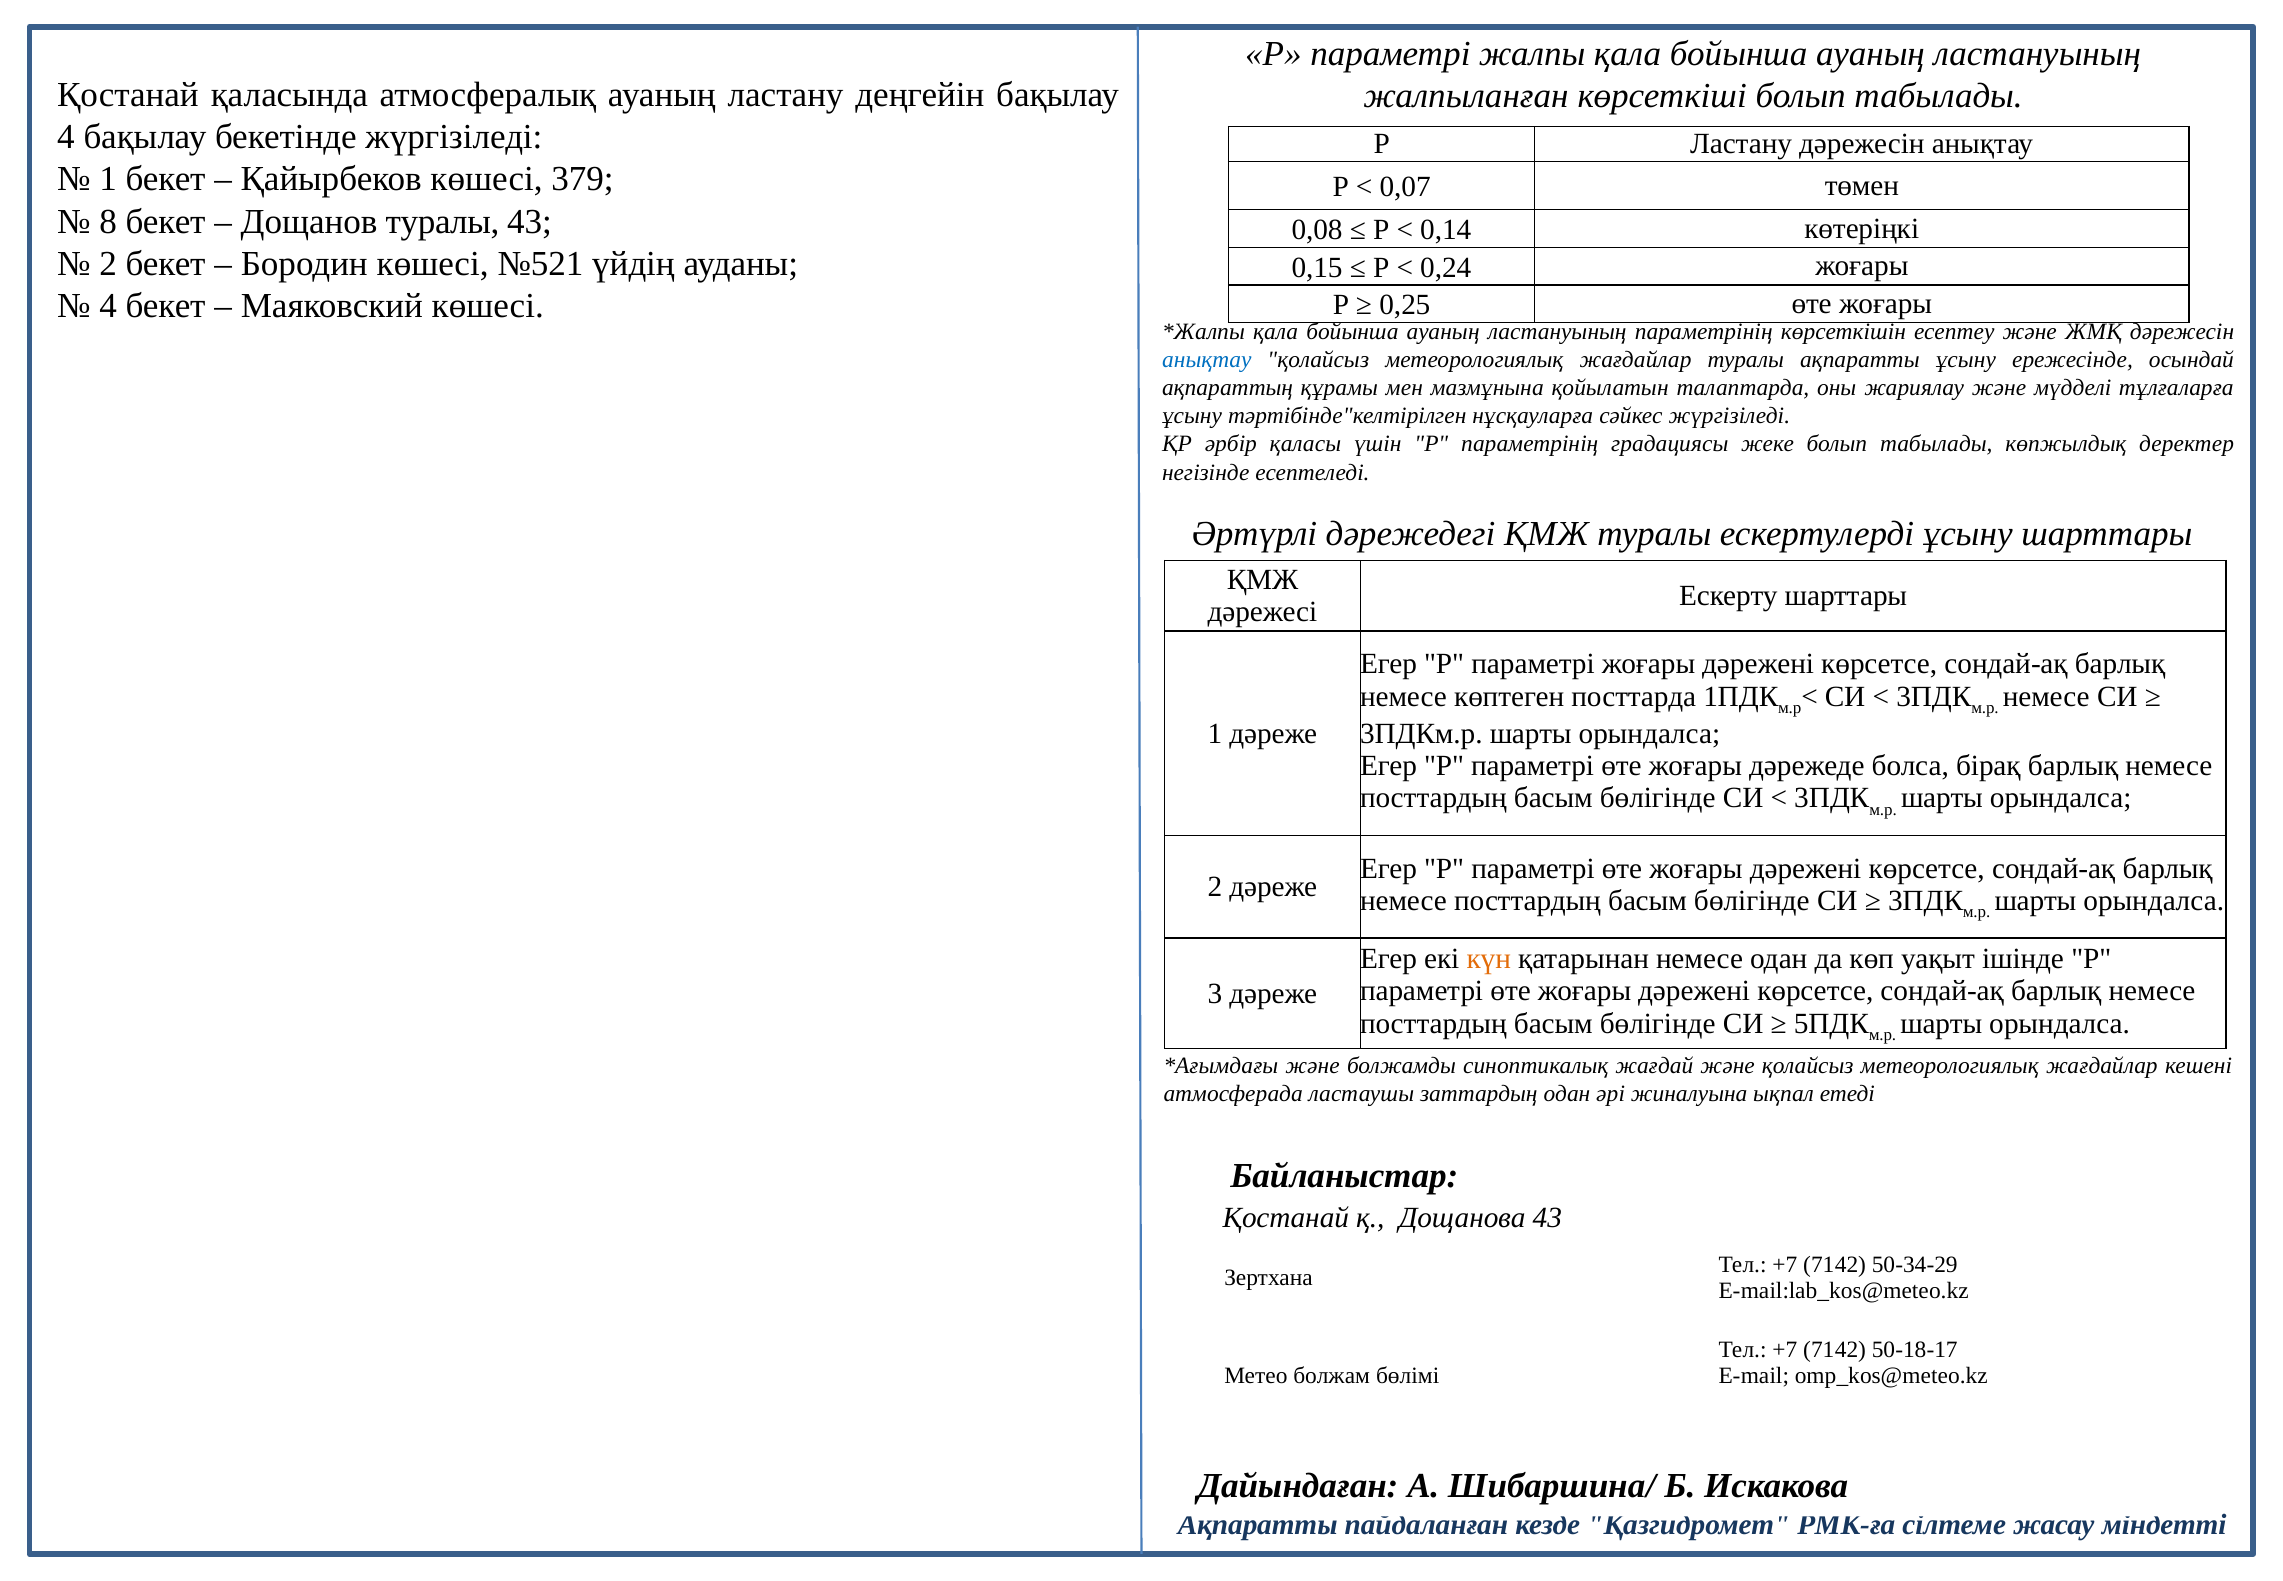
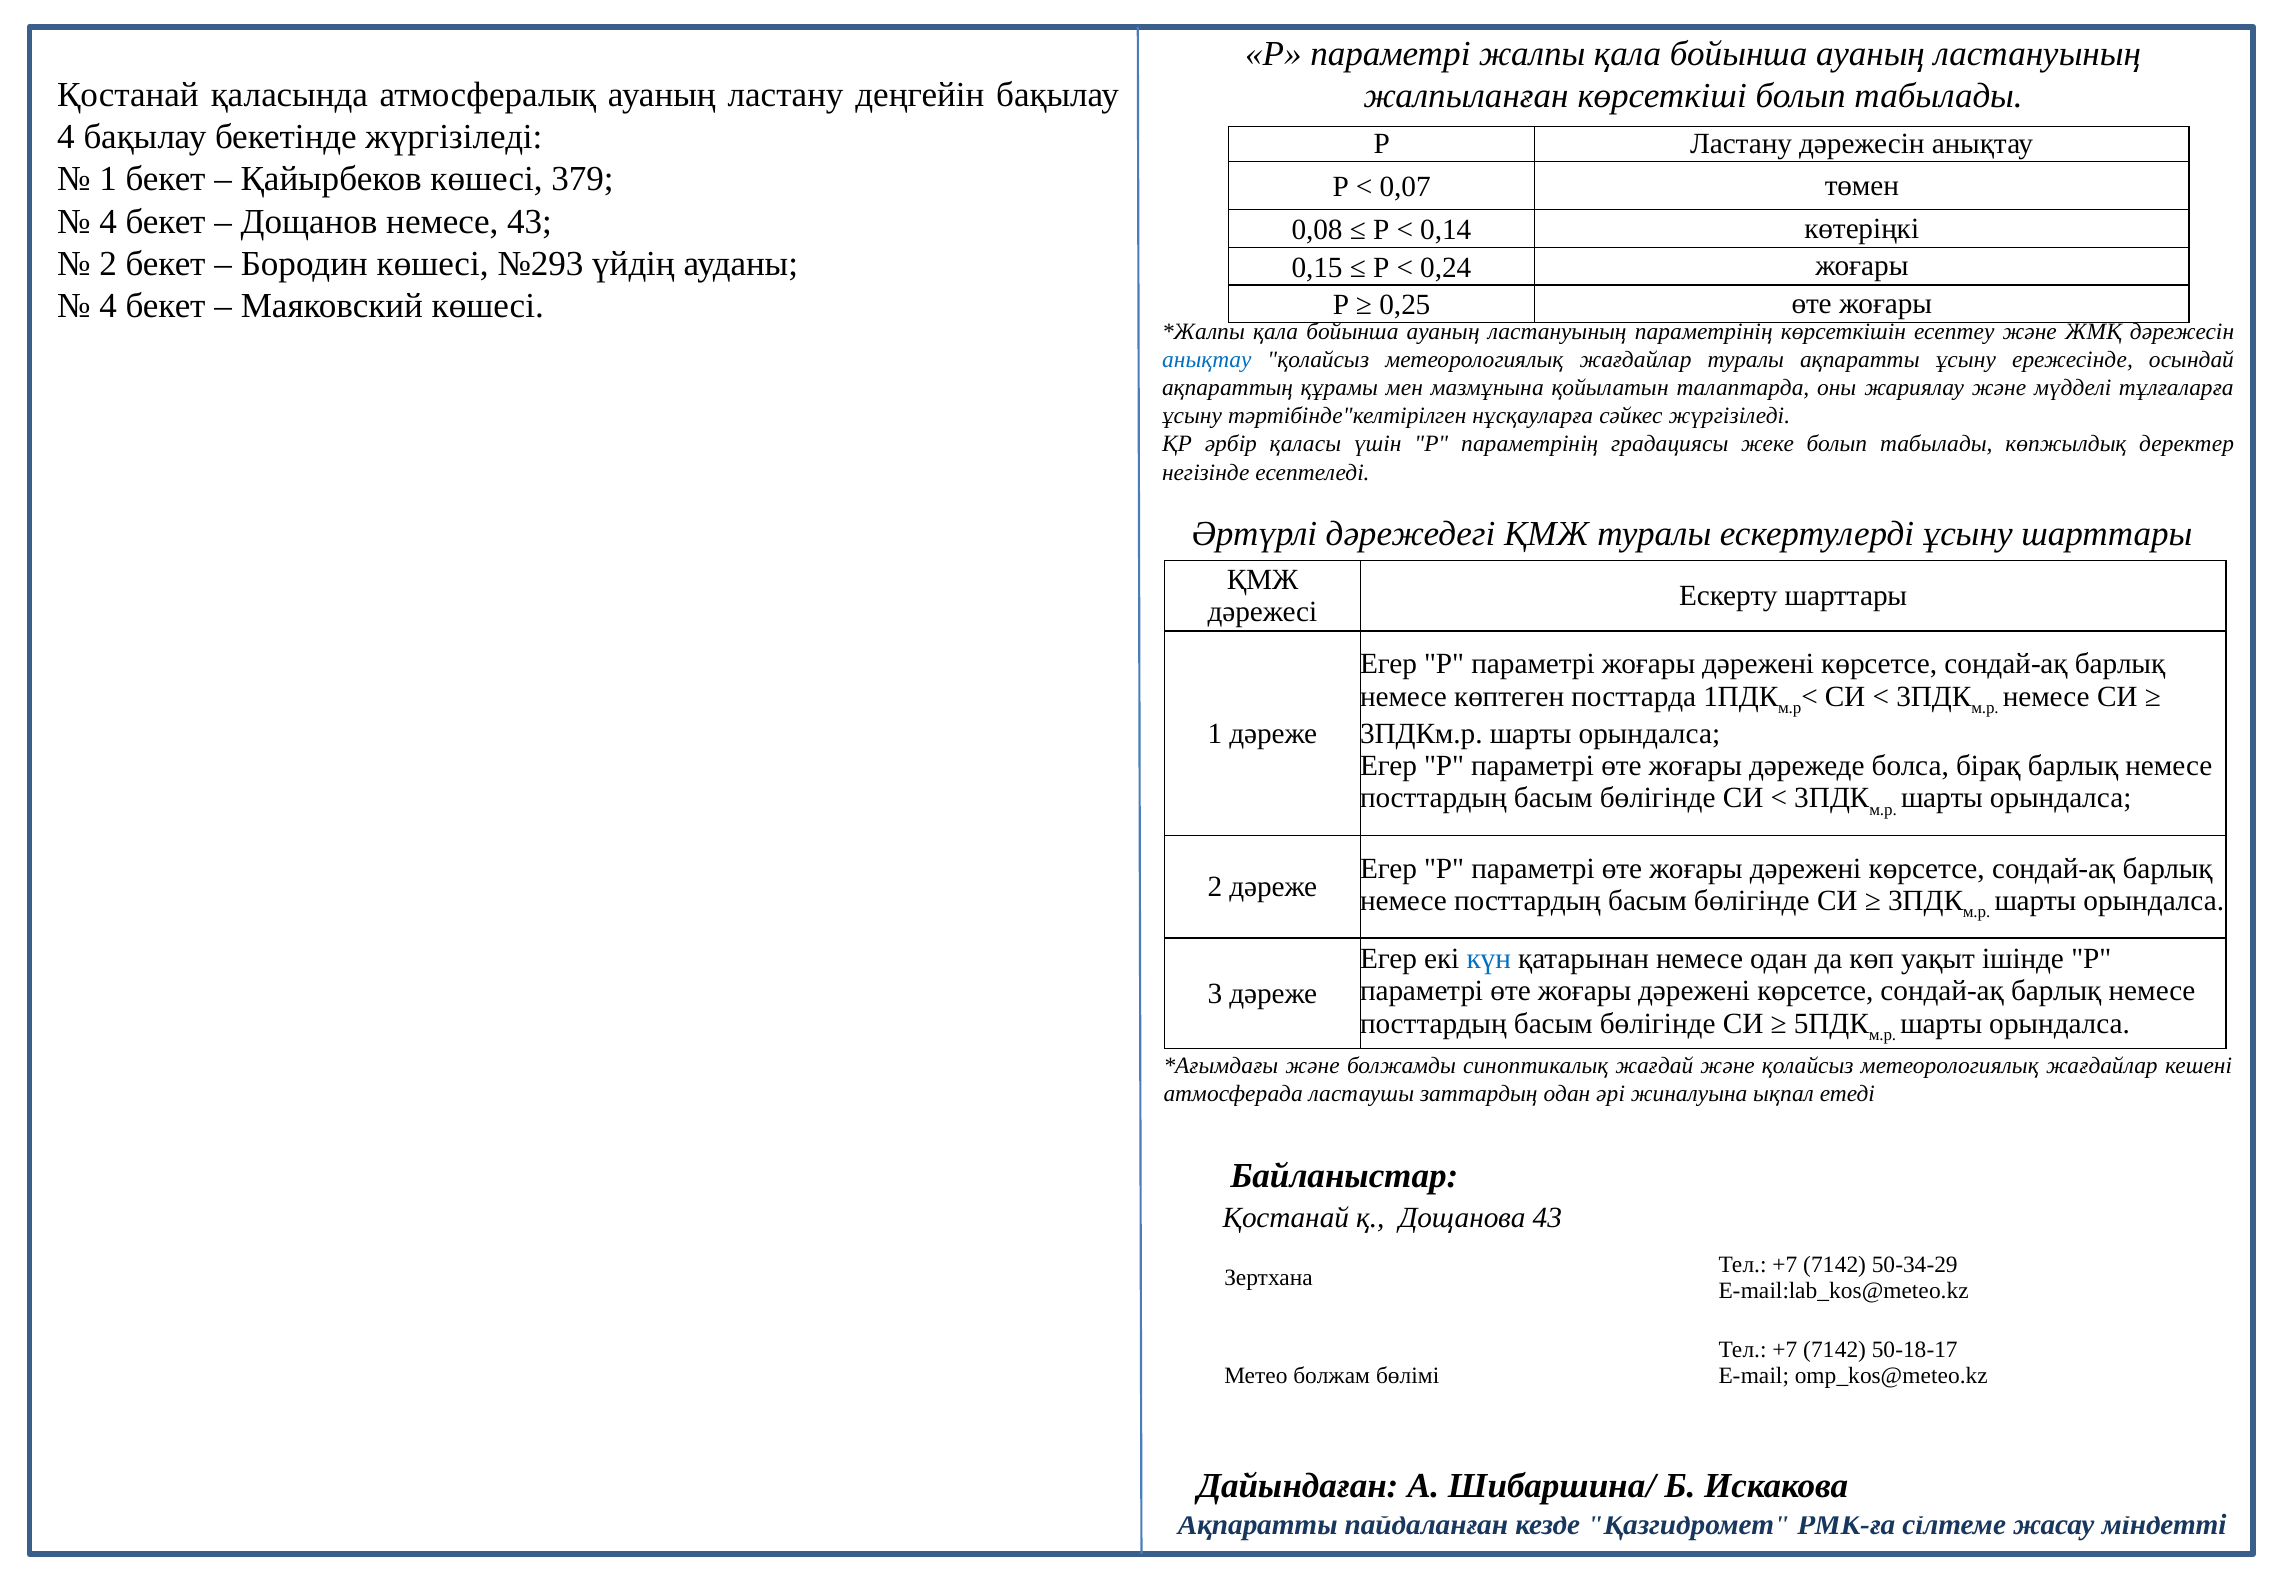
8: 8 -> 4 (108, 221)
Дощанов туралы: туралы -> немесе (442, 221)
№521: №521 -> №293 (541, 264)
күн colour: orange -> blue (1489, 958)
